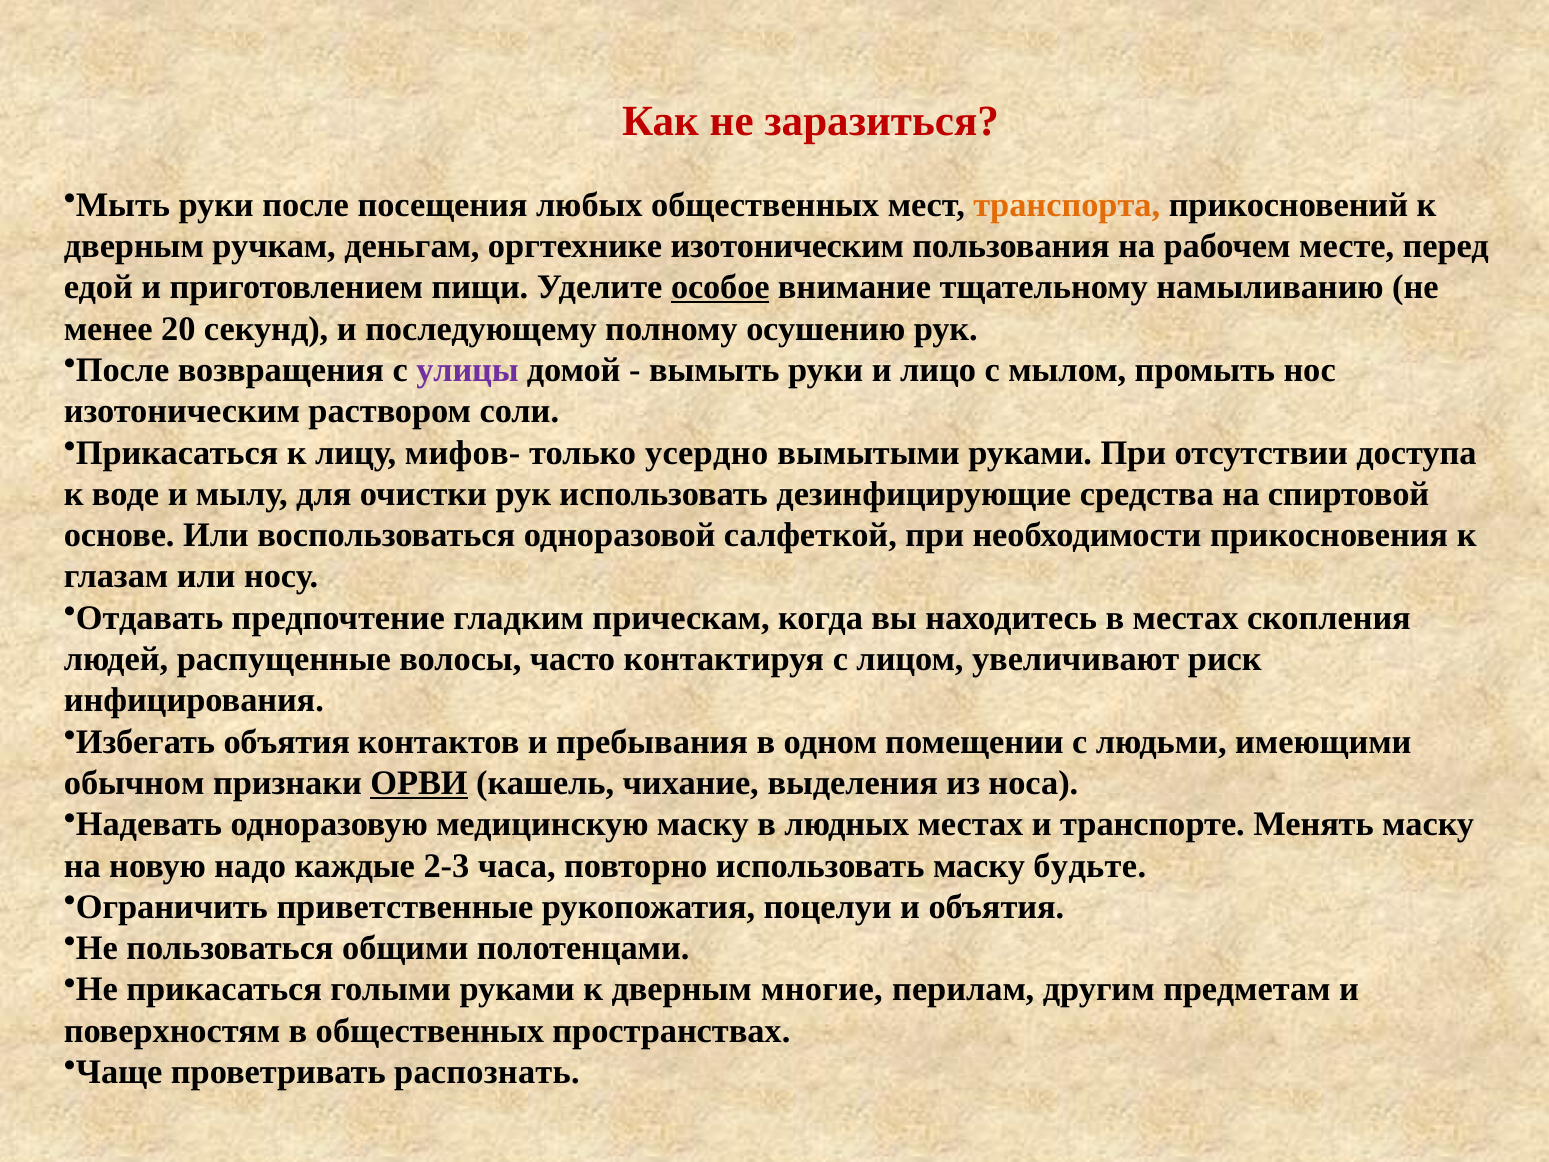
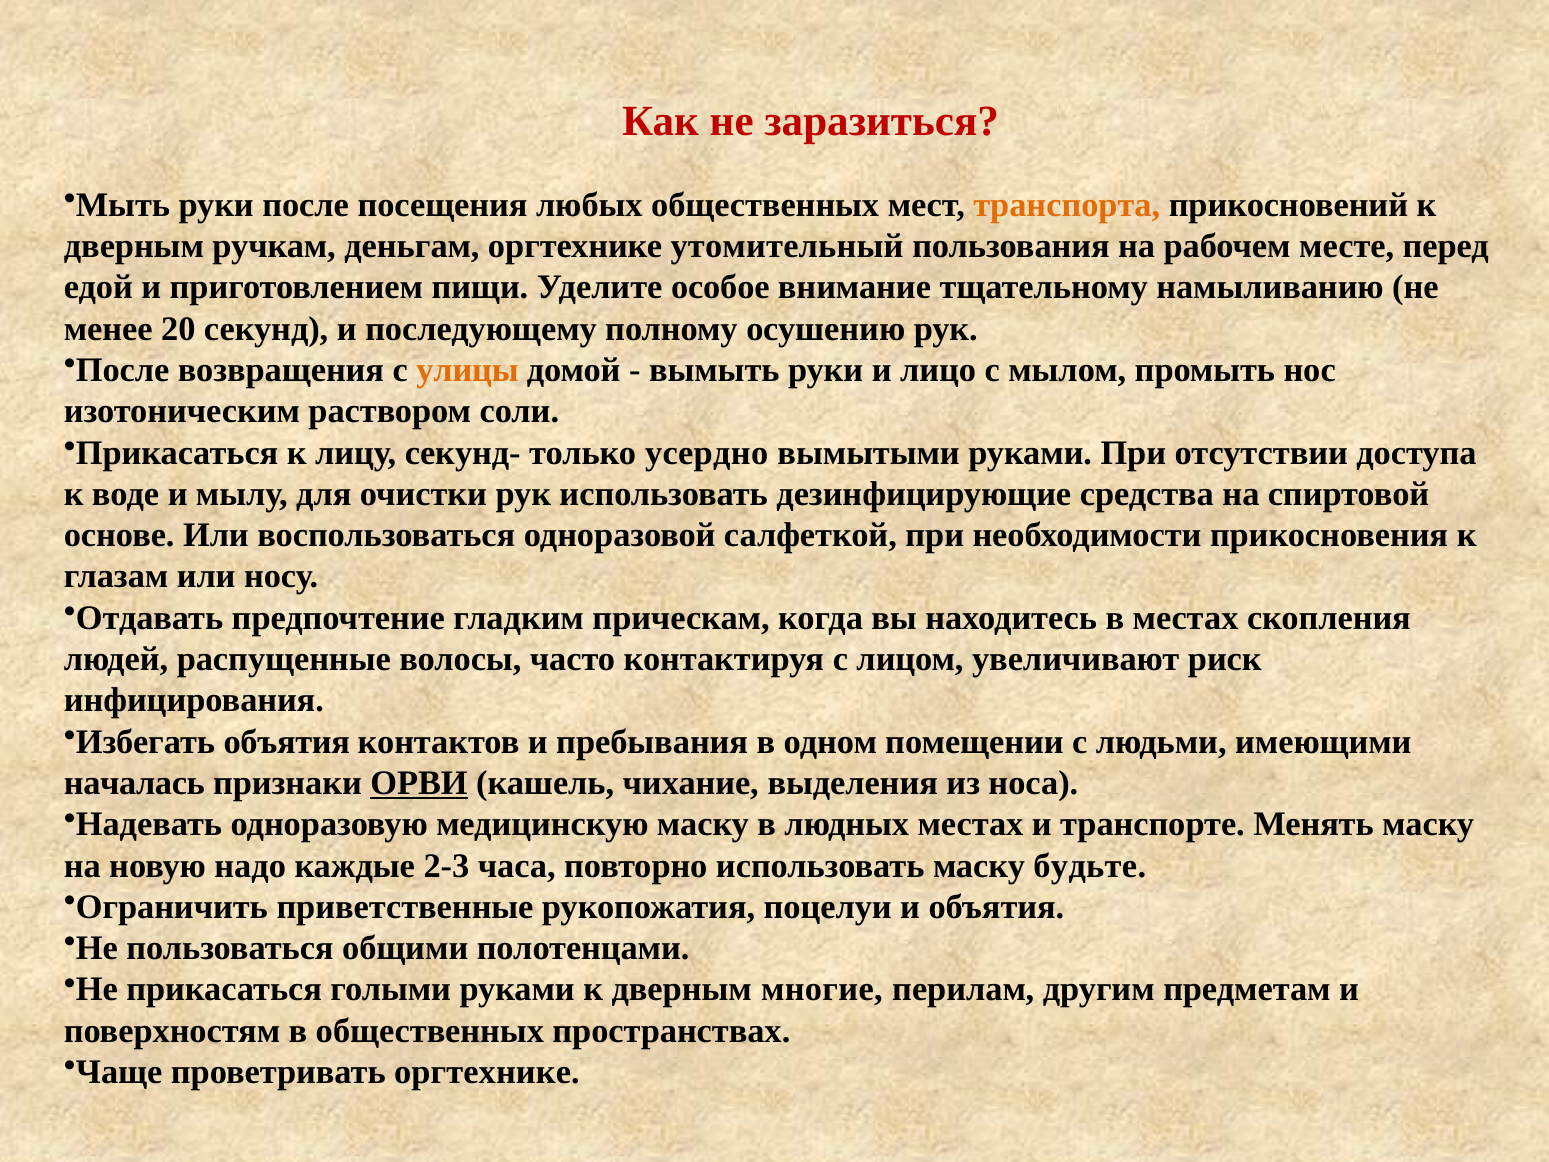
оргтехнике изотоническим: изотоническим -> утомительный (787, 246)
особое underline: present -> none (720, 287)
улицы colour: purple -> orange (468, 370)
мифов-: мифов- -> секунд- (463, 453)
обычном: обычном -> началась (134, 783)
проветривать распознать: распознать -> оргтехнике (487, 1072)
